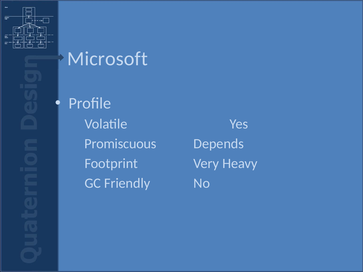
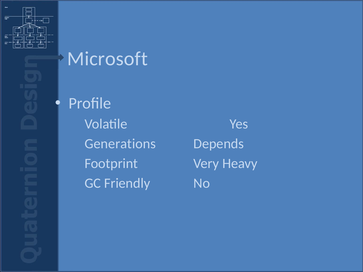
Promiscuous: Promiscuous -> Generations (120, 144)
